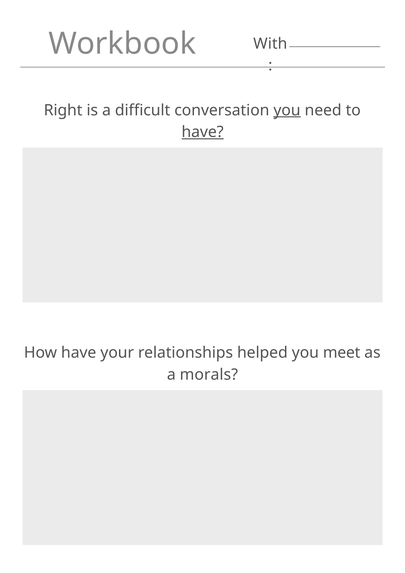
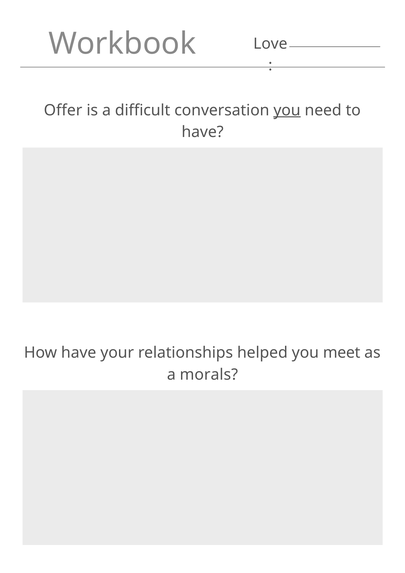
With: With -> Love (270, 44)
Right: Right -> Offer (63, 110)
have underline: present -> none (203, 132)
